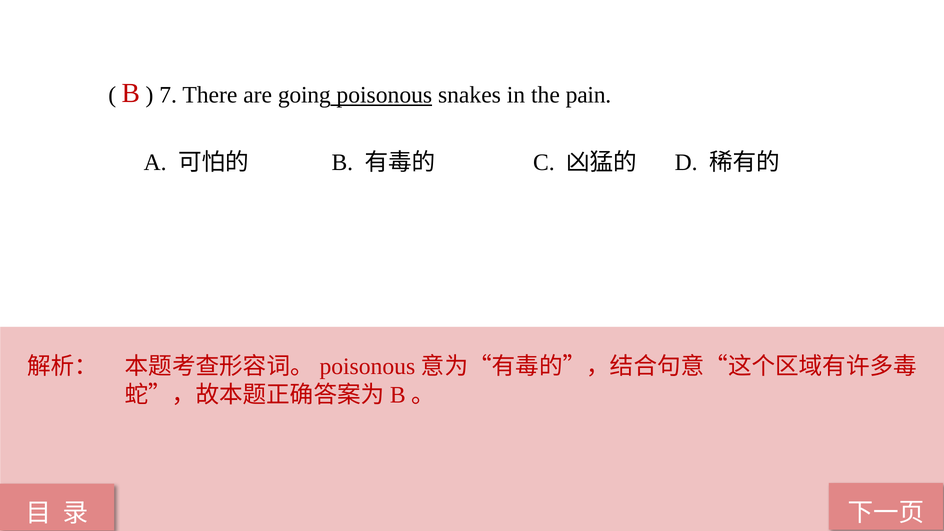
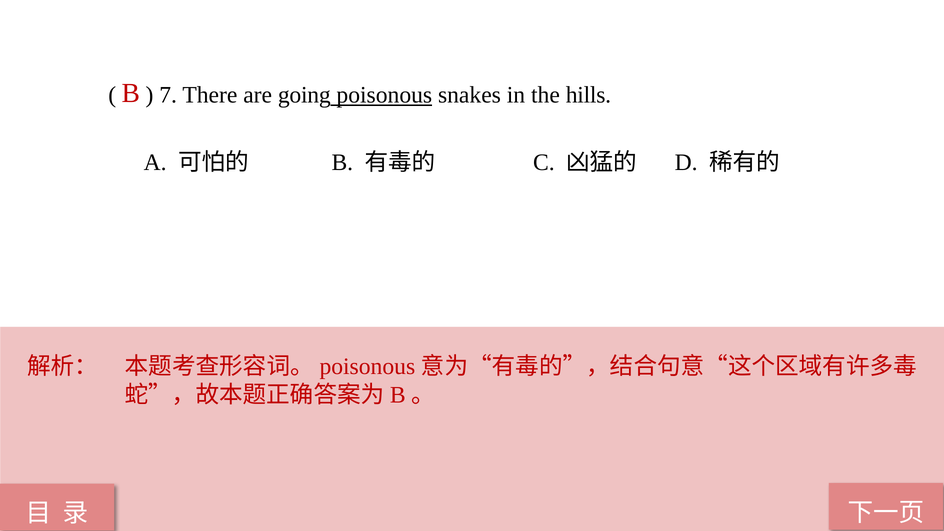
pain: pain -> hills (588, 95)
